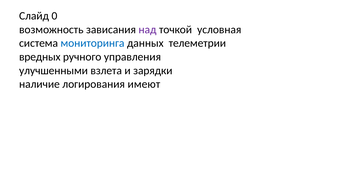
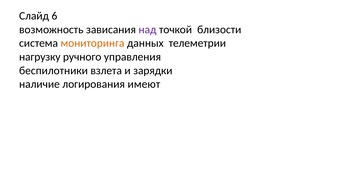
0: 0 -> 6 (54, 16)
условная: условная -> близости (219, 30)
мониторинга colour: blue -> orange (93, 43)
вредных: вредных -> нагрузку (40, 57)
улучшенными: улучшенными -> беспилотники (53, 71)
